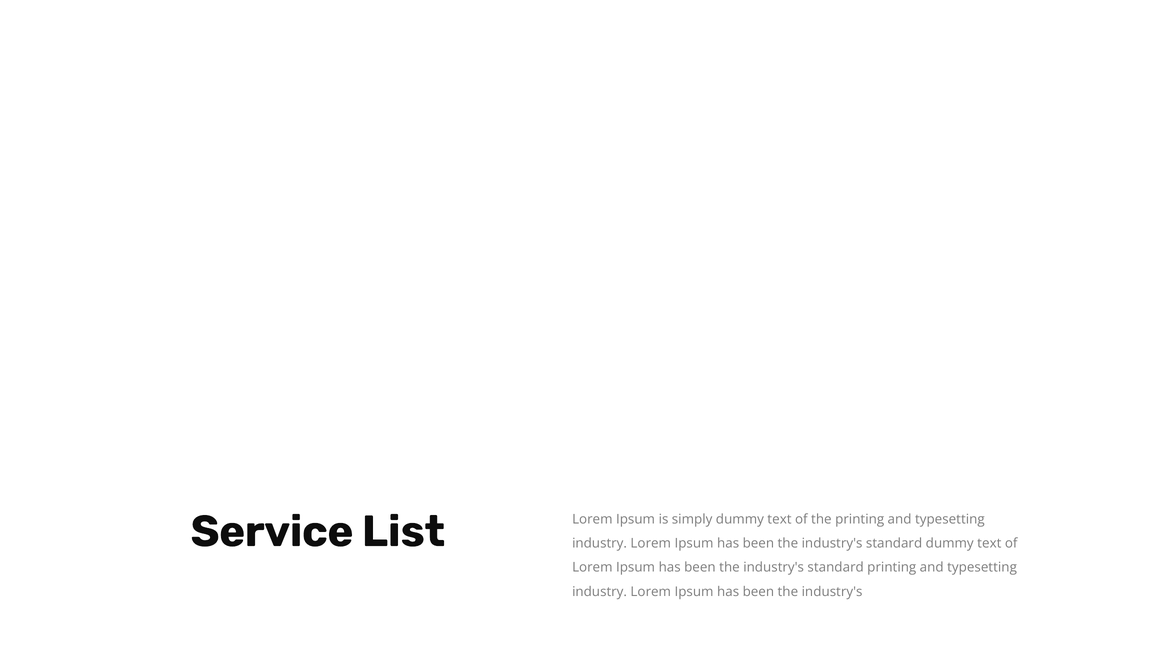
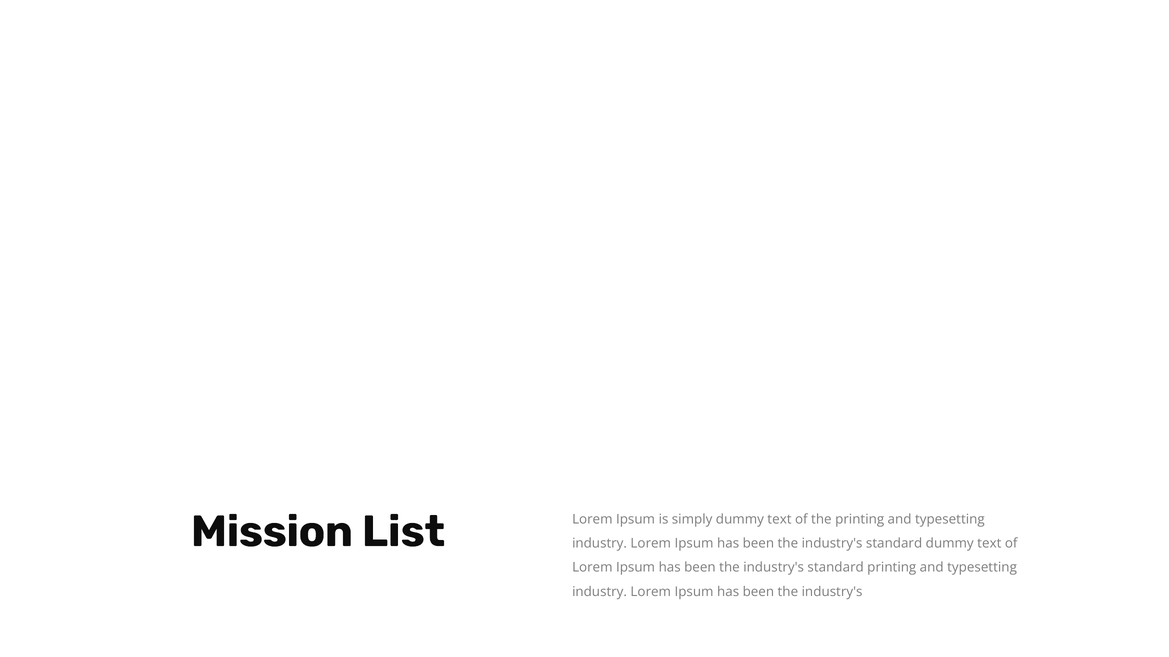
Service: Service -> Mission (272, 532)
